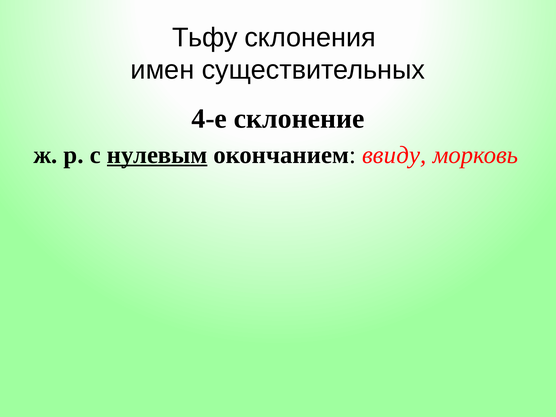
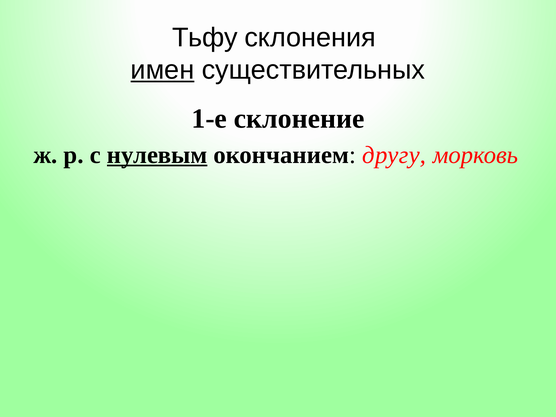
имен underline: none -> present (162, 70)
4-е: 4-е -> 1-е (209, 119)
ввиду: ввиду -> другу (394, 155)
